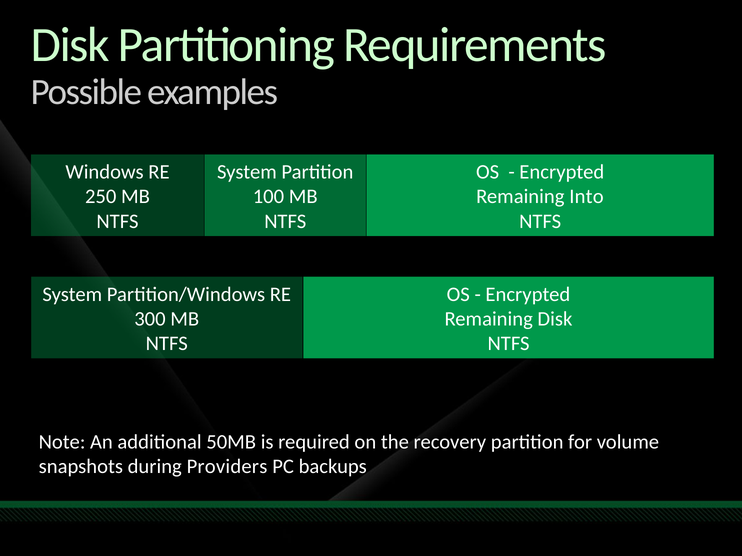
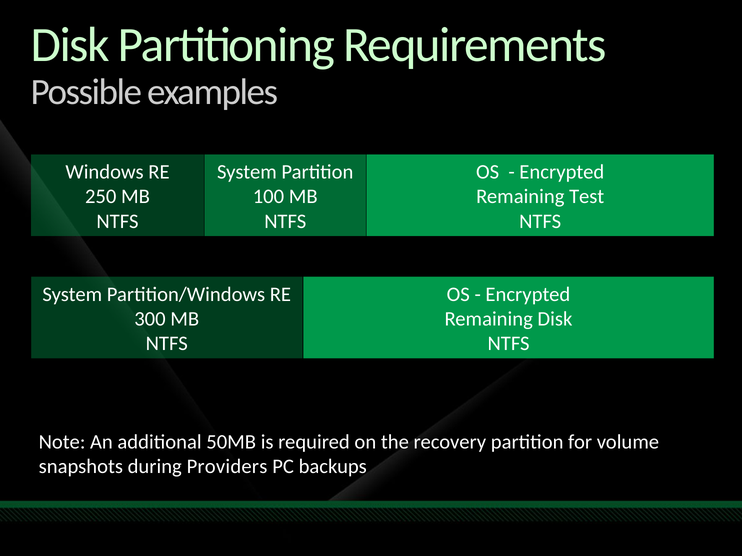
Into: Into -> Test (587, 197)
